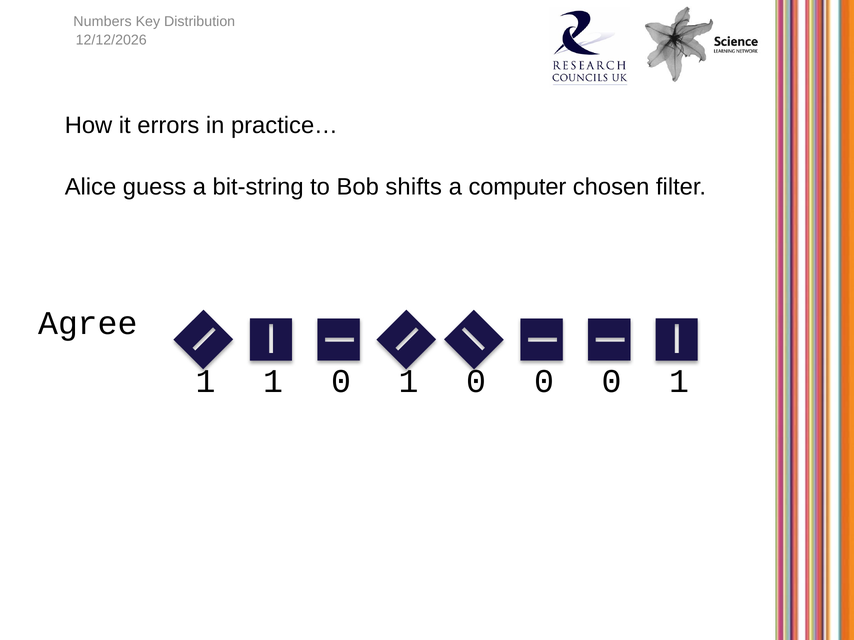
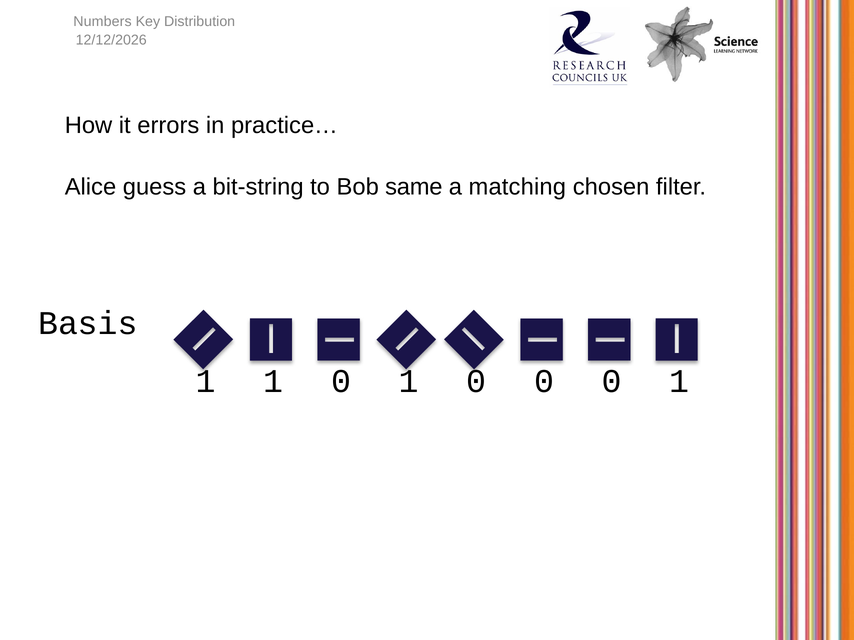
shifts: shifts -> same (414, 187)
computer: computer -> matching (517, 187)
Agree: Agree -> Basis (88, 324)
